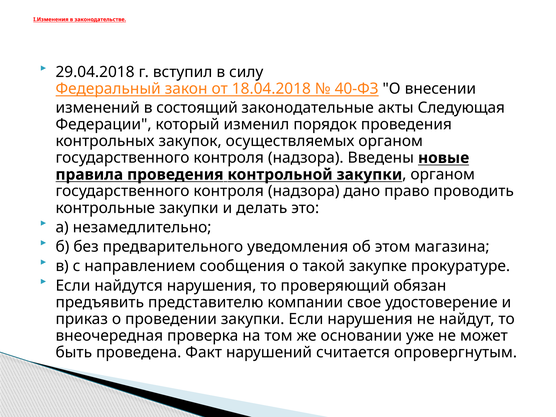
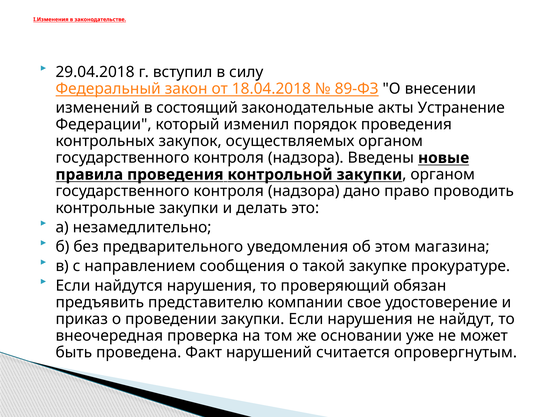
40-ФЗ: 40-ФЗ -> 89-ФЗ (357, 89)
Следующая: Следующая -> Устранение (461, 108)
